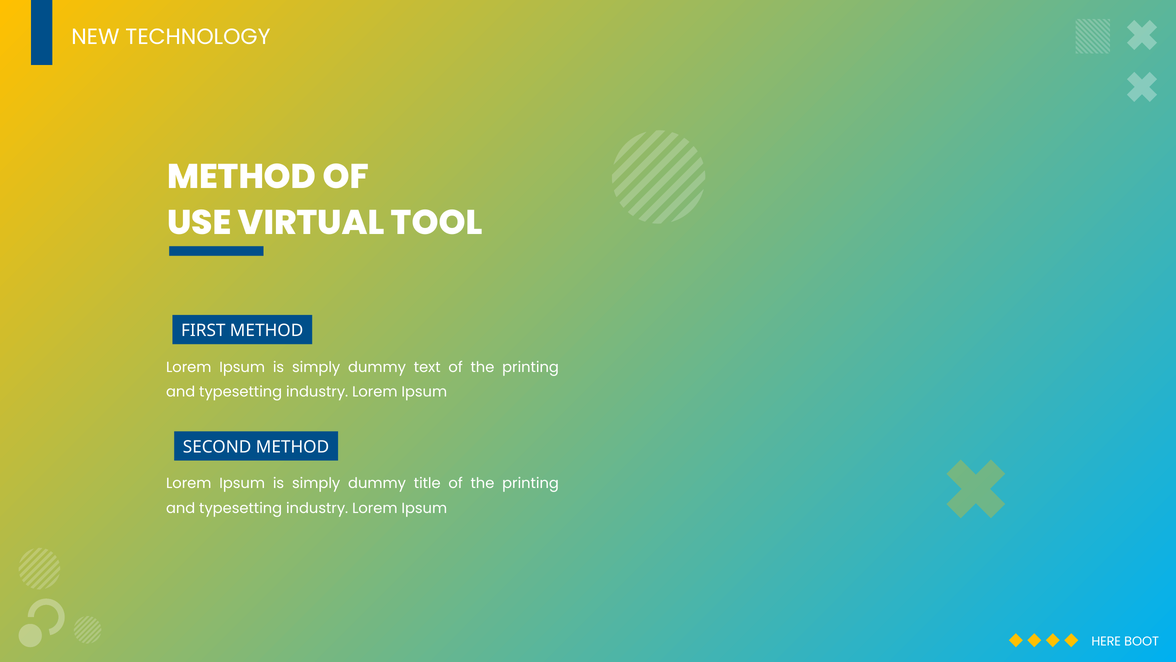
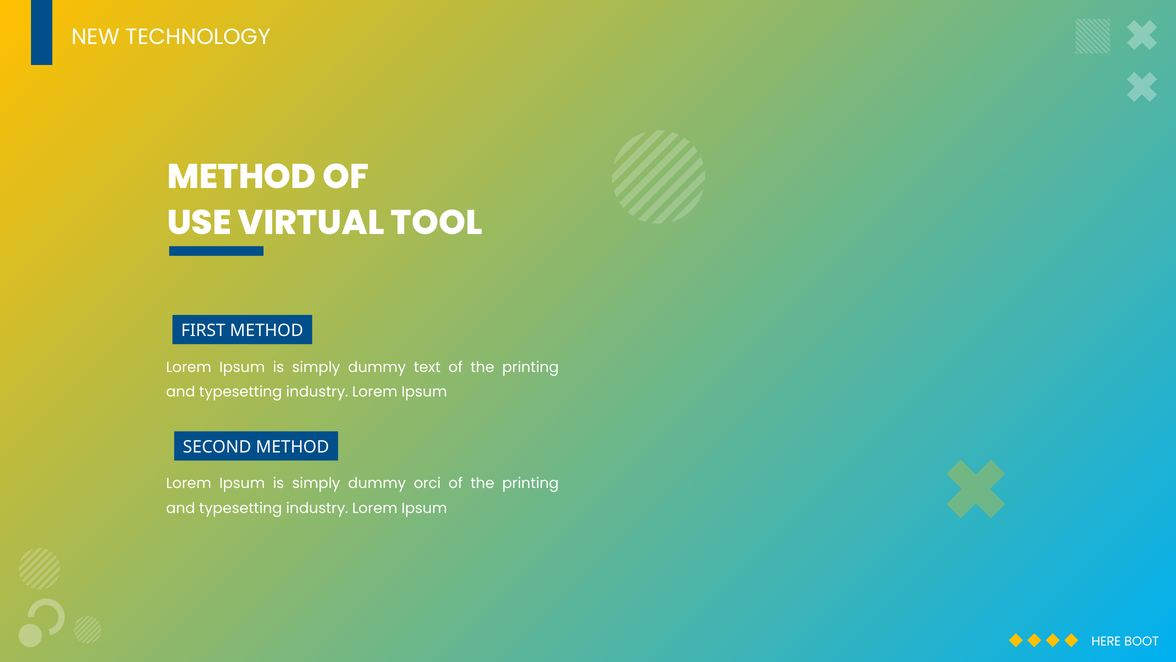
title: title -> orci (427, 483)
